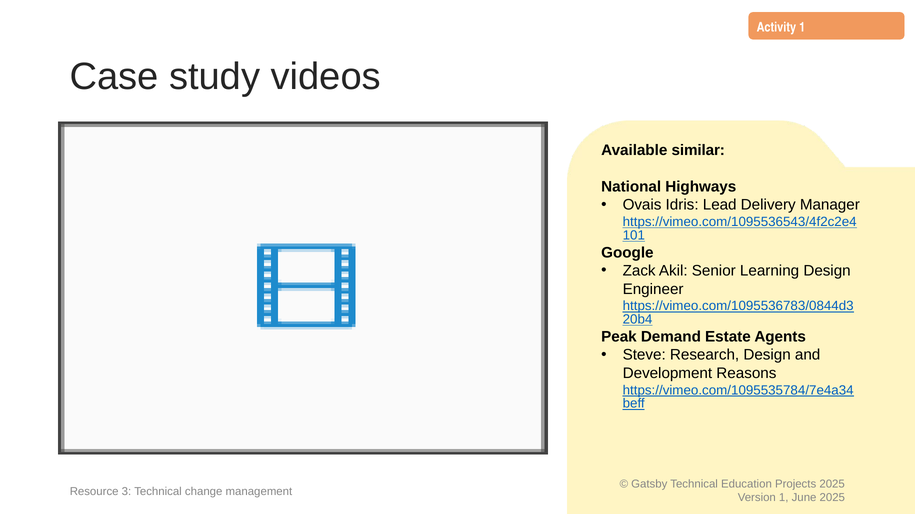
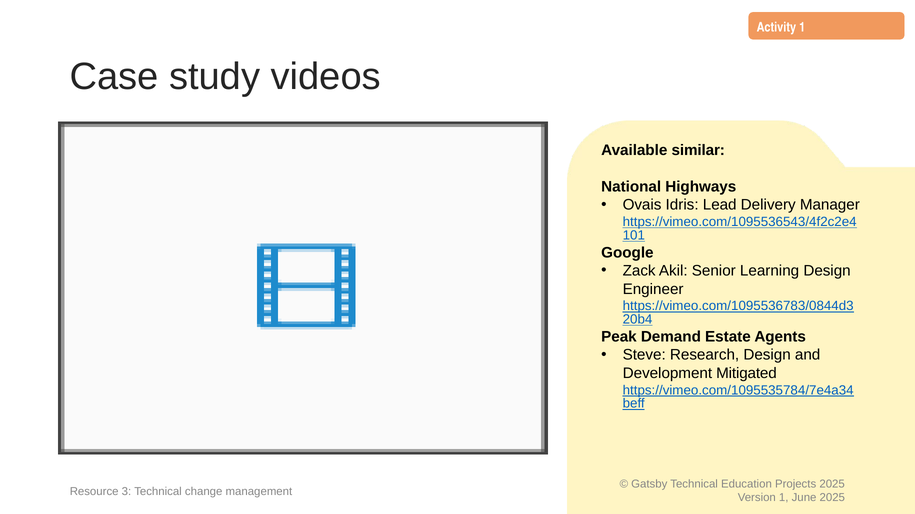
Reasons: Reasons -> Mitigated (746, 374)
